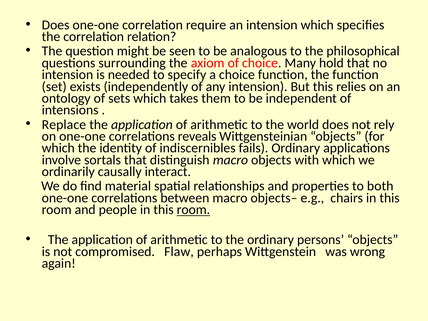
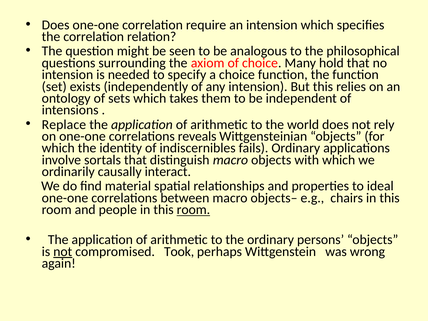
both: both -> ideal (380, 186)
not underline: none -> present (63, 252)
Flaw: Flaw -> Took (179, 252)
